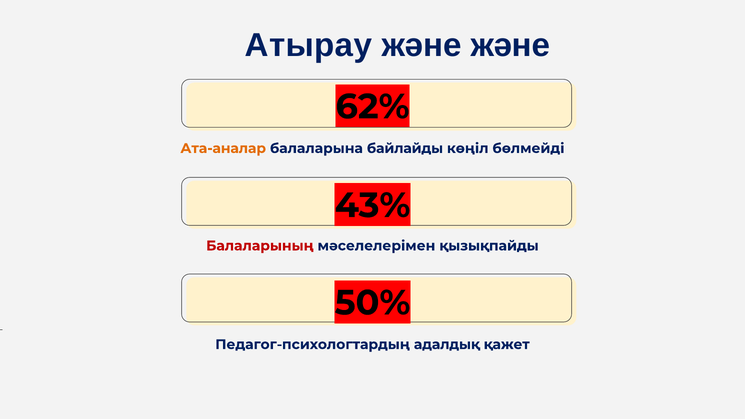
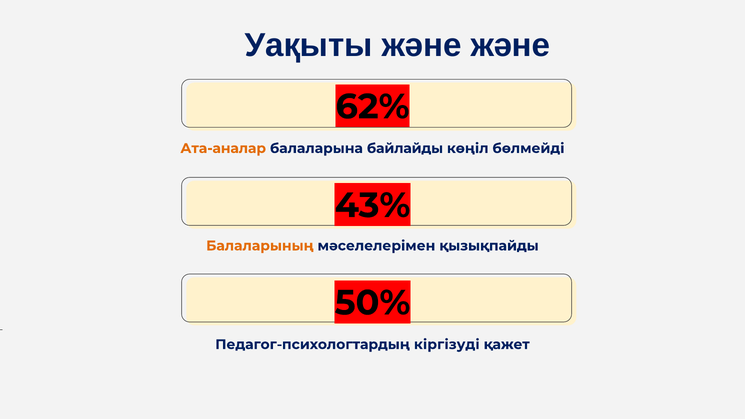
Атырау: Атырау -> Уақыты (309, 45)
Балаларының colour: red -> orange (260, 246)
адалдық: адалдық -> кіргізуді (447, 345)
